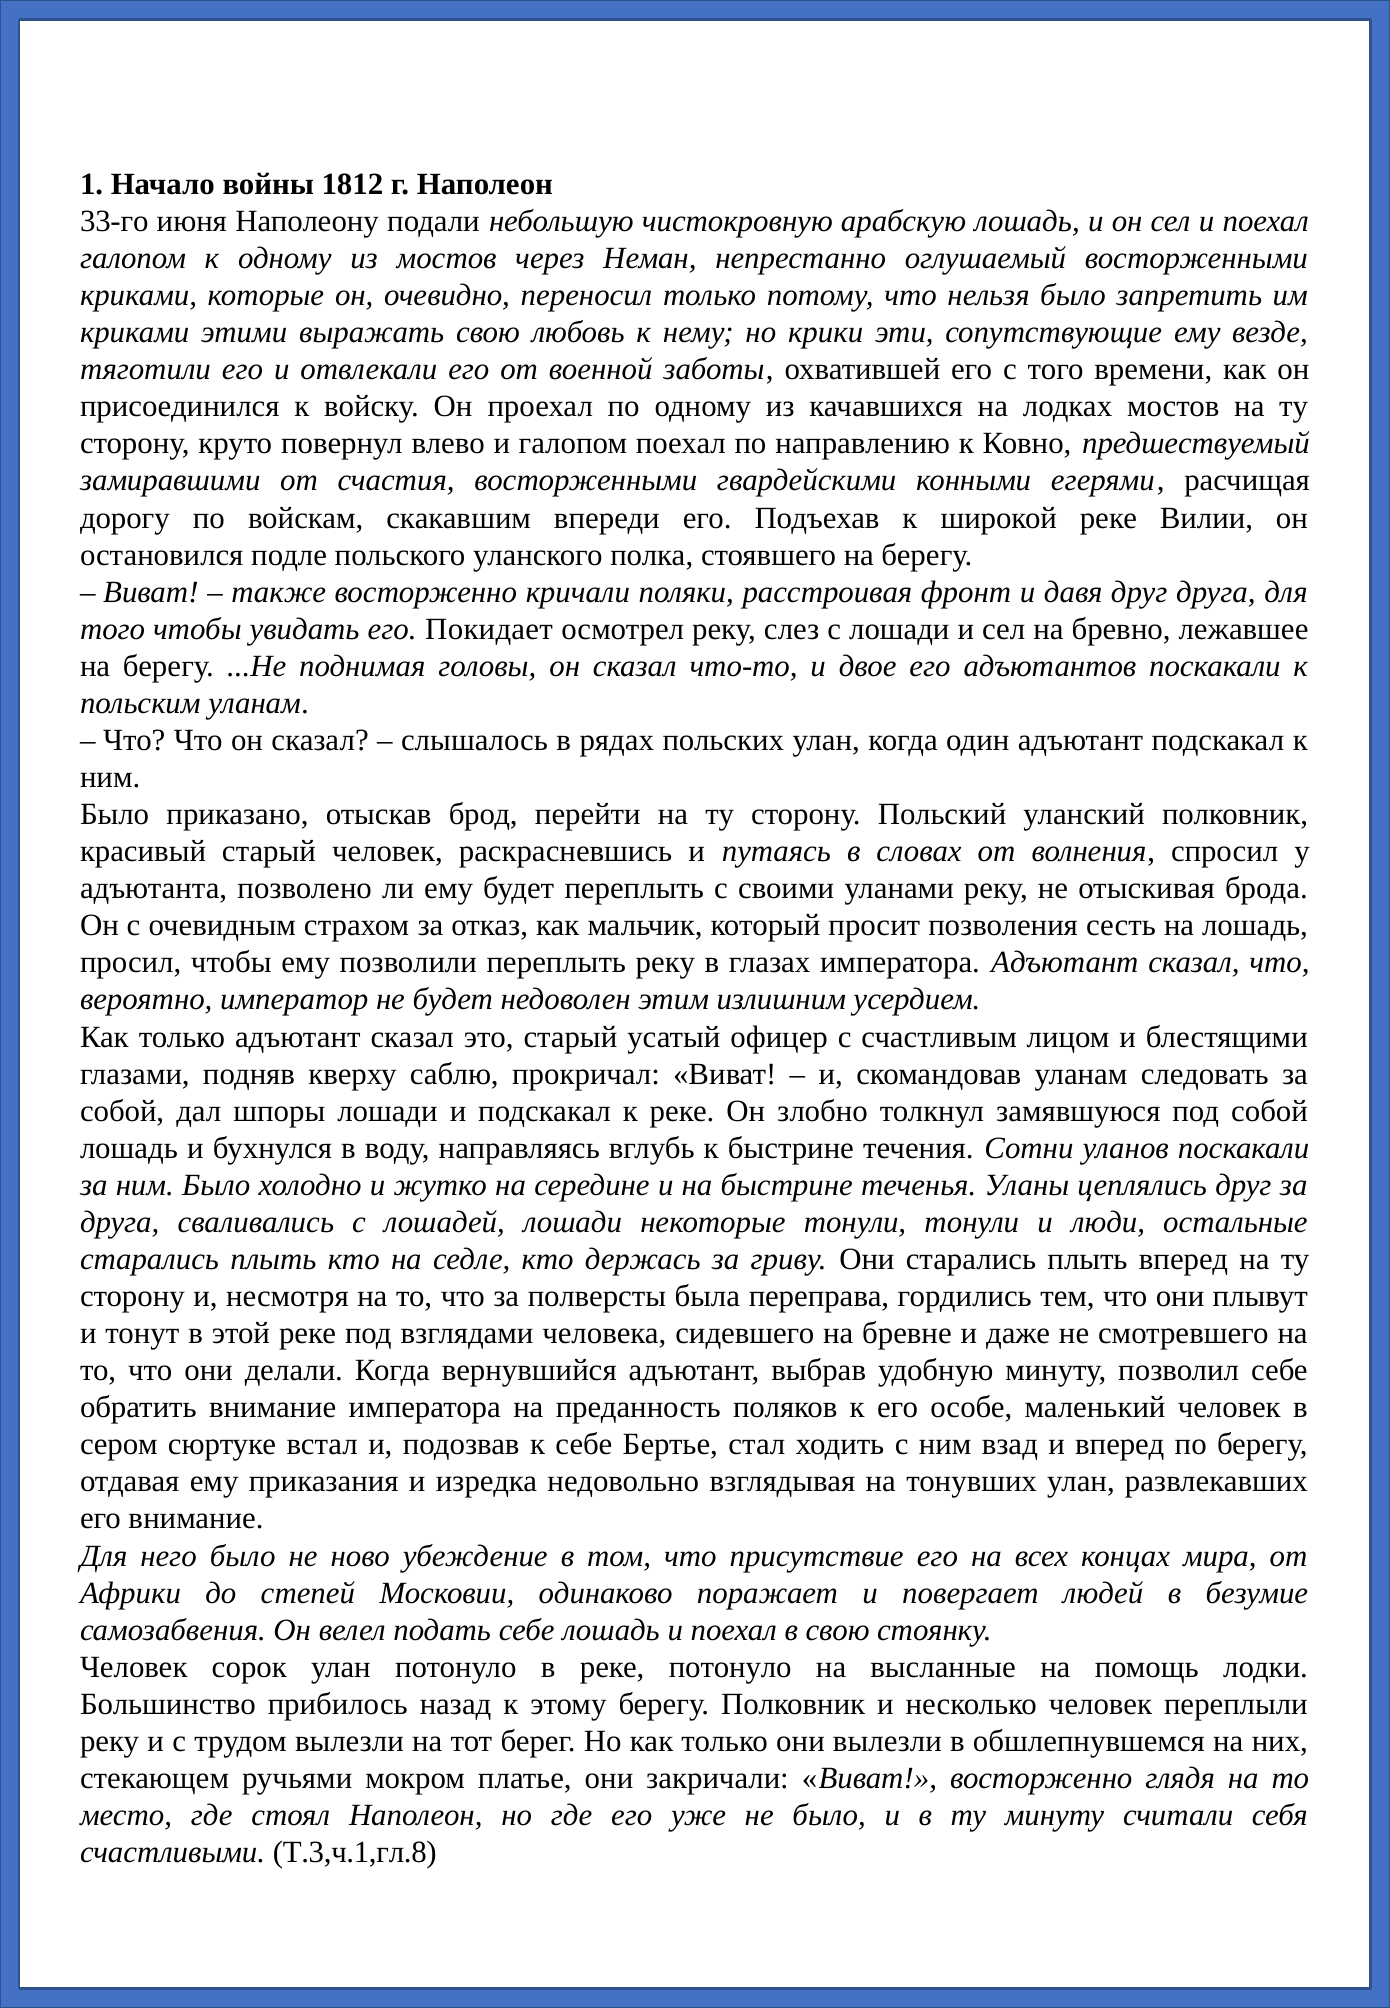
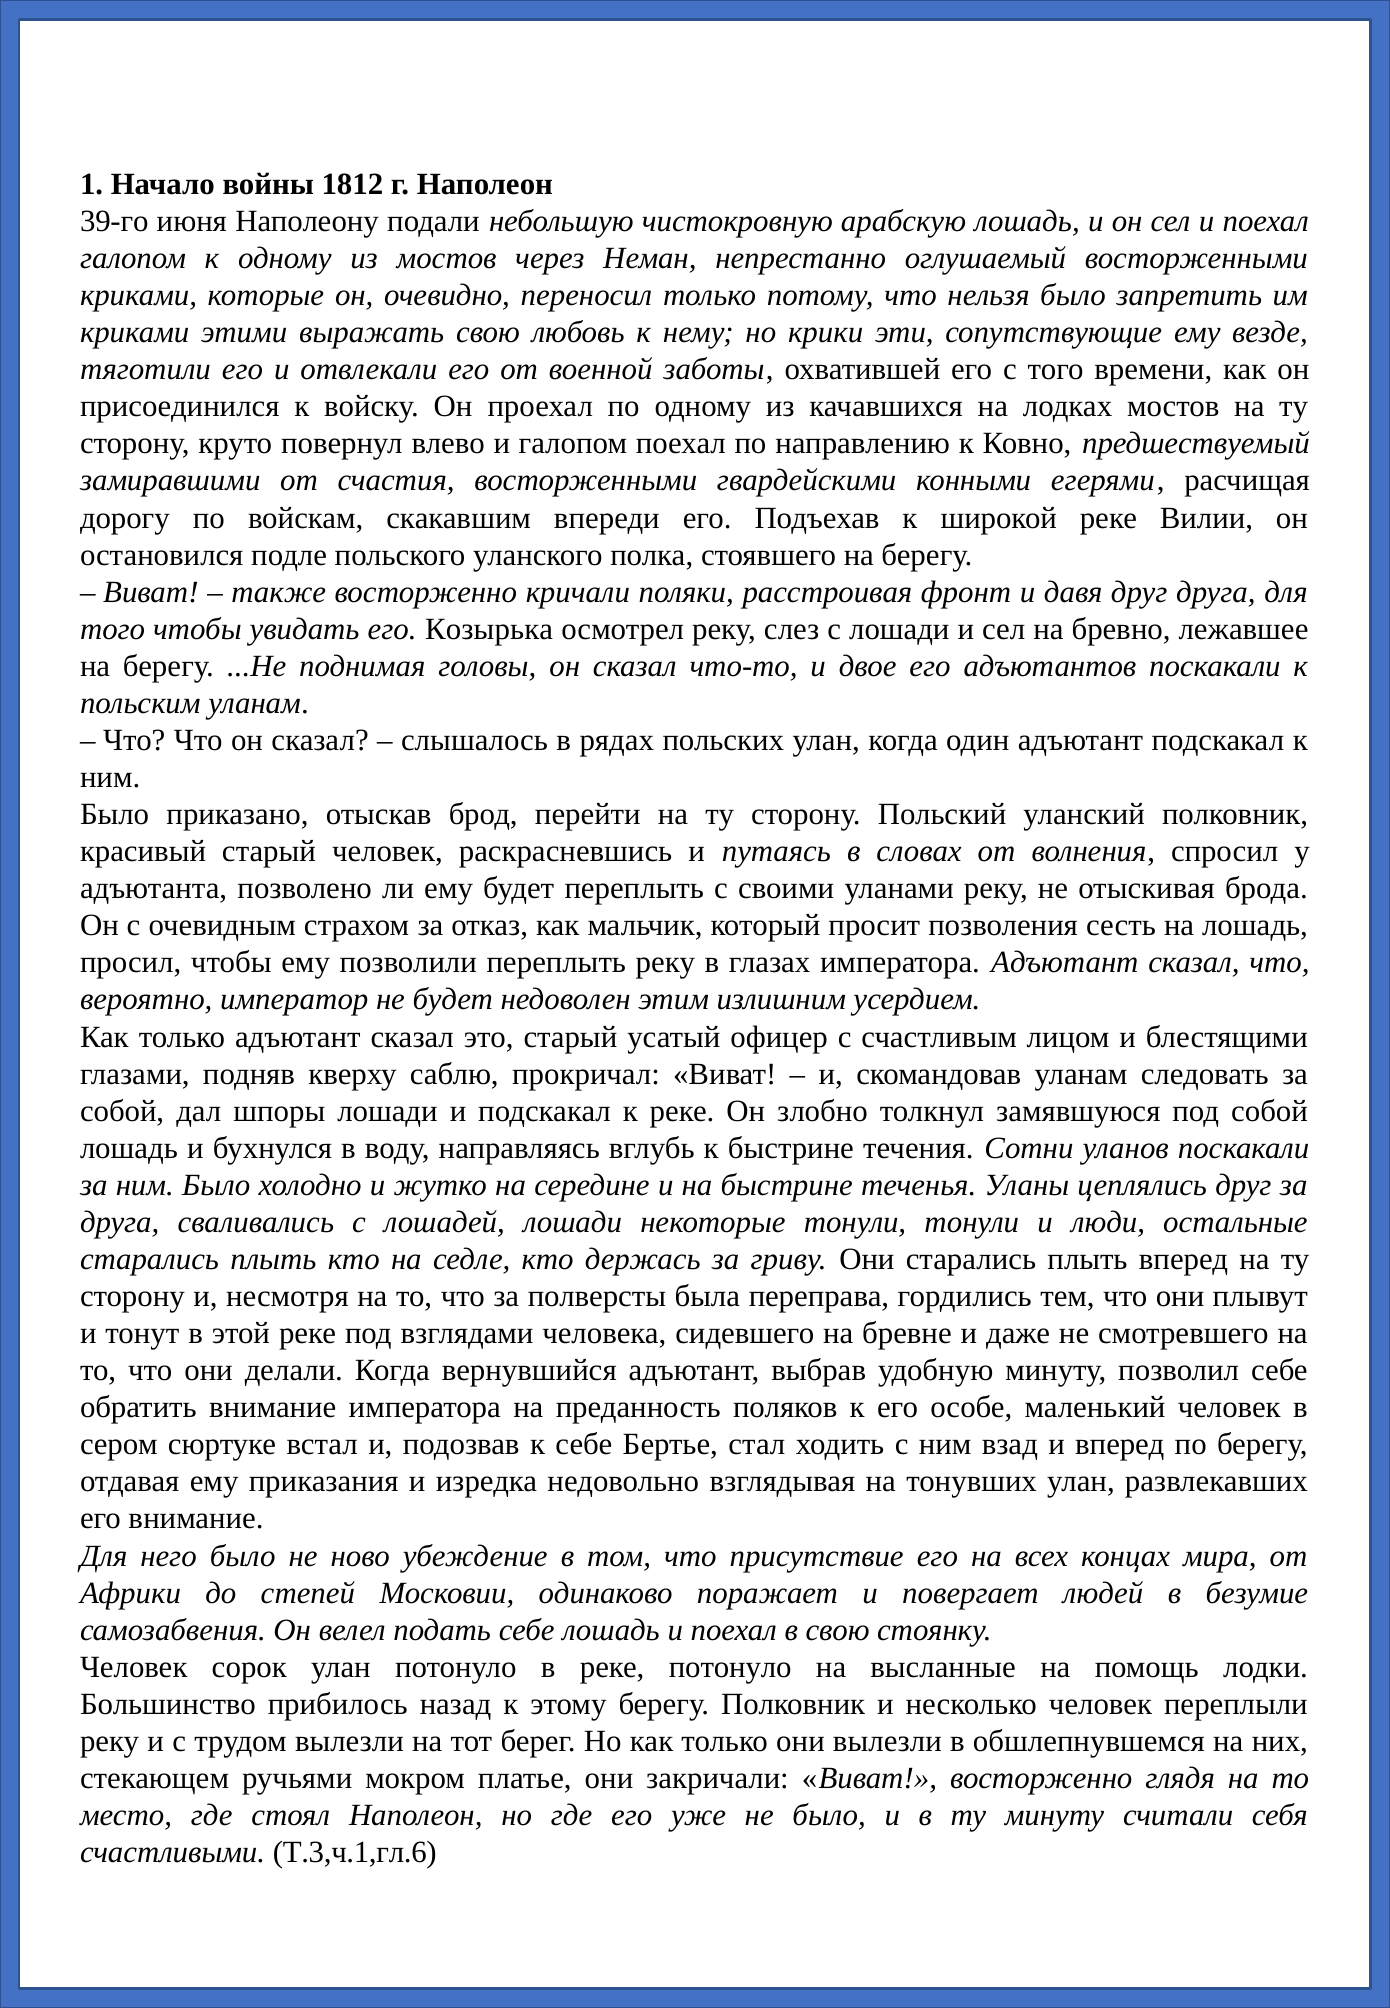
33-го: 33-го -> 39-го (114, 221)
Покидает: Покидает -> Козырька (489, 629)
Т.3,ч.1,гл.8: Т.3,ч.1,гл.8 -> Т.3,ч.1,гл.6 (355, 1852)
